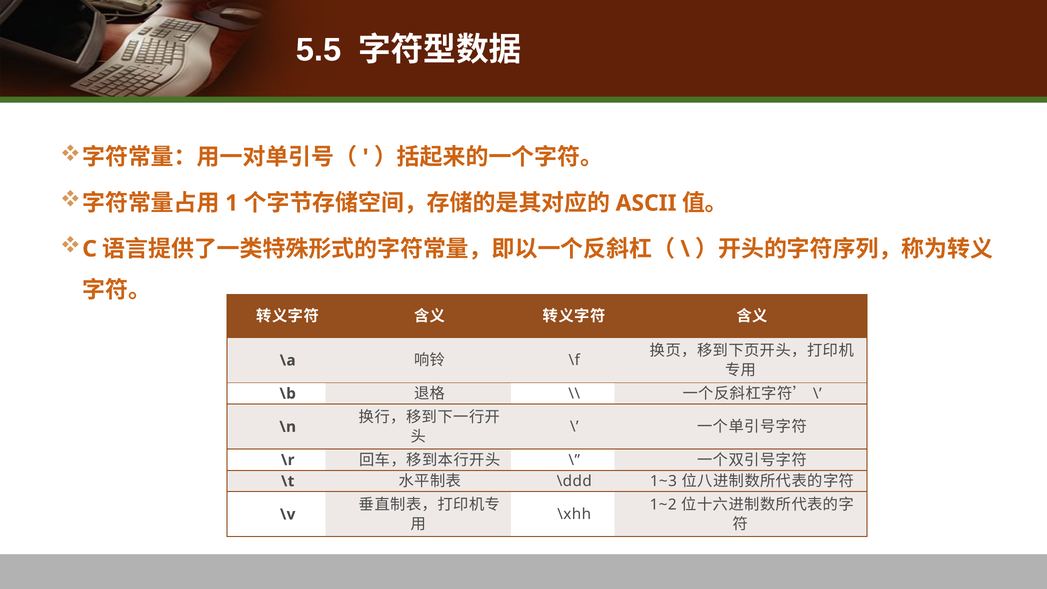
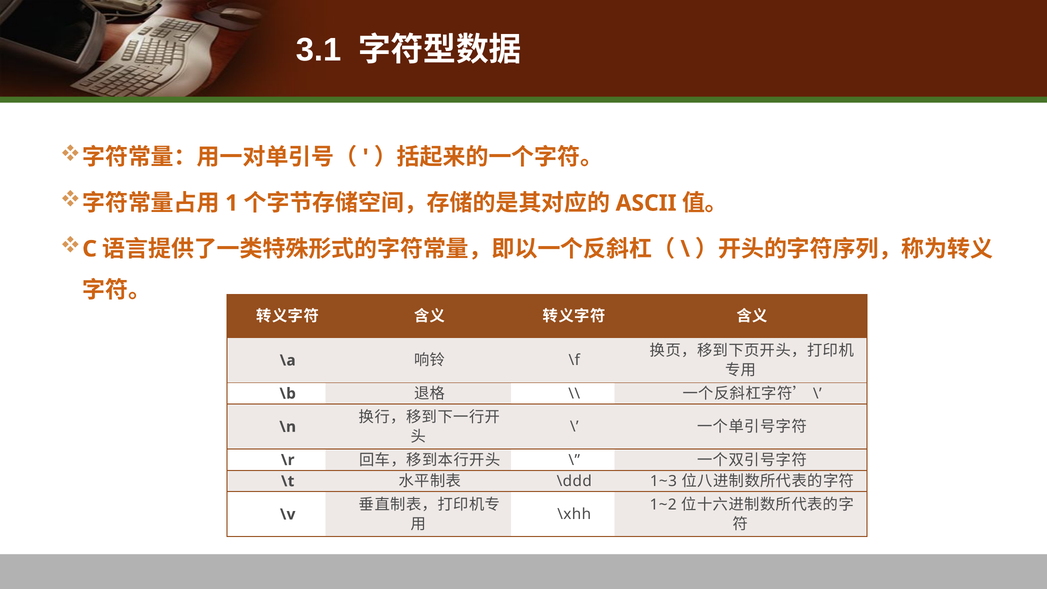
5.5: 5.5 -> 3.1 (318, 50)
